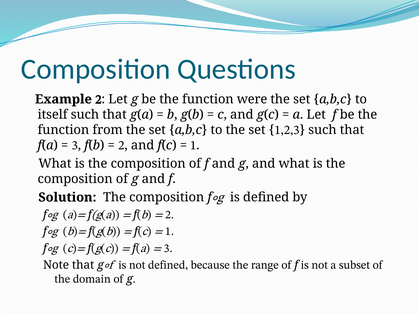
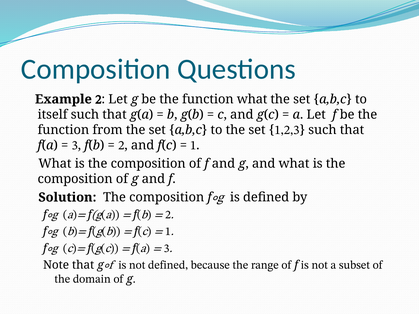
function were: were -> what (252, 99)
